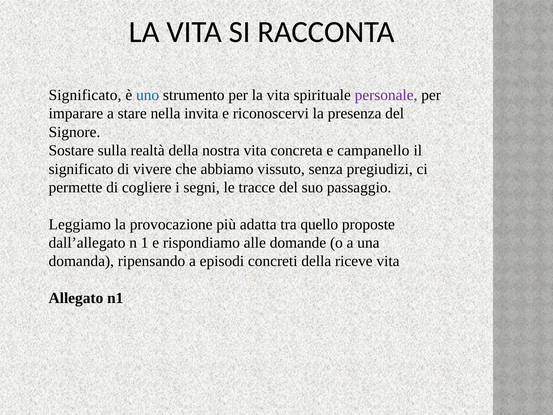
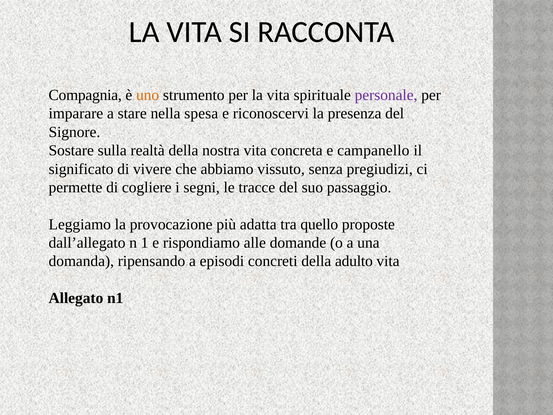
Significato: Significato -> Compagnia (85, 95)
uno colour: blue -> orange (148, 95)
invita: invita -> spesa (201, 114)
riceve: riceve -> adulto (354, 261)
